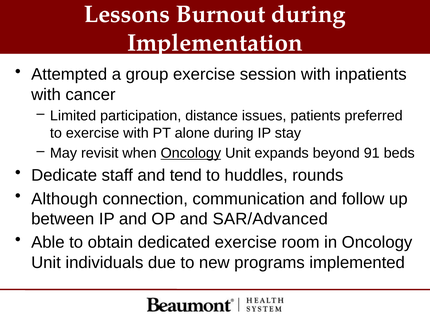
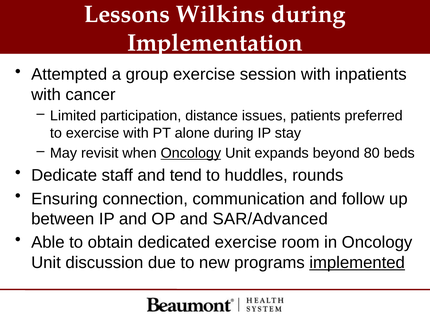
Burnout: Burnout -> Wilkins (220, 14)
91: 91 -> 80 (372, 153)
Although: Although -> Ensuring (65, 199)
individuals: individuals -> discussion (104, 262)
implemented underline: none -> present (357, 262)
